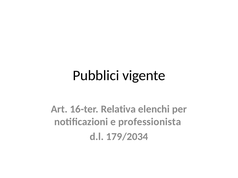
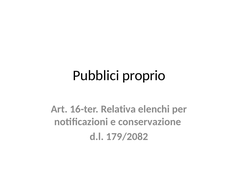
vigente: vigente -> proprio (144, 76)
professionista: professionista -> conservazione (150, 122)
179/2034: 179/2034 -> 179/2082 (127, 137)
